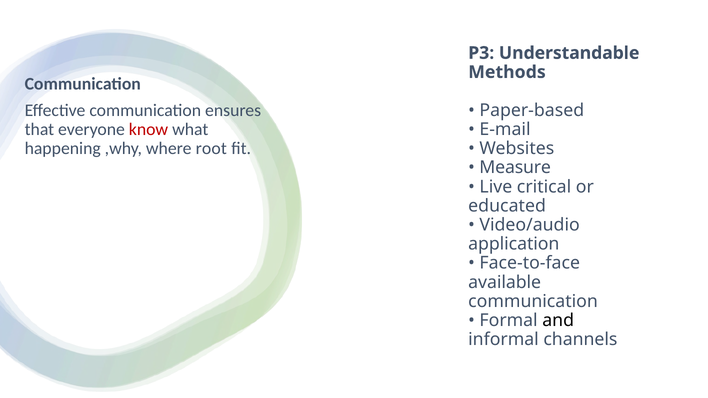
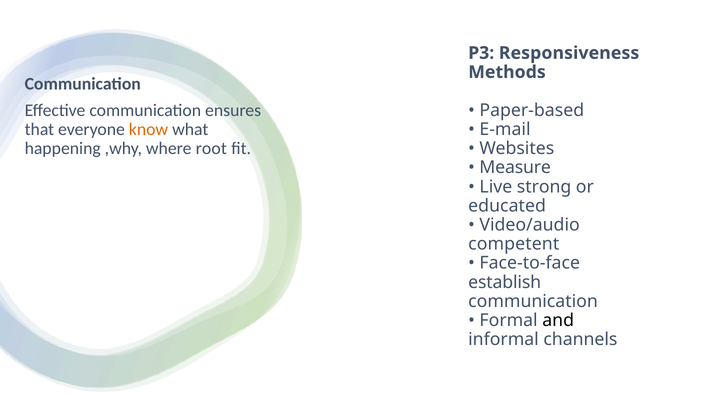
Understandable: Understandable -> Responsiveness (569, 53)
know colour: red -> orange (149, 129)
critical: critical -> strong (544, 187)
application: application -> competent (514, 244)
available: available -> establish (505, 282)
